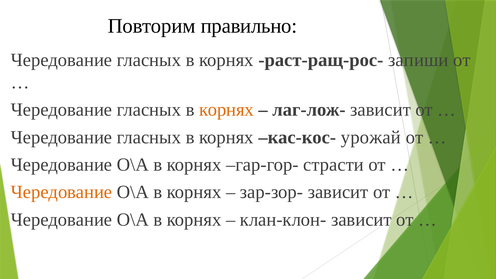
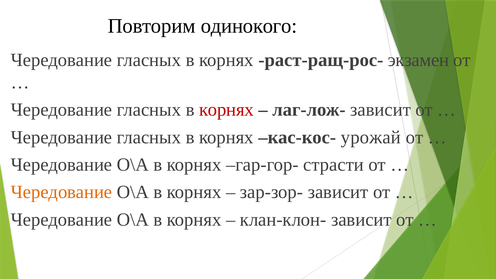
правильно: правильно -> одинокого (249, 26)
запиши: запиши -> экзамен (418, 60)
корнях colour: orange -> red (226, 110)
